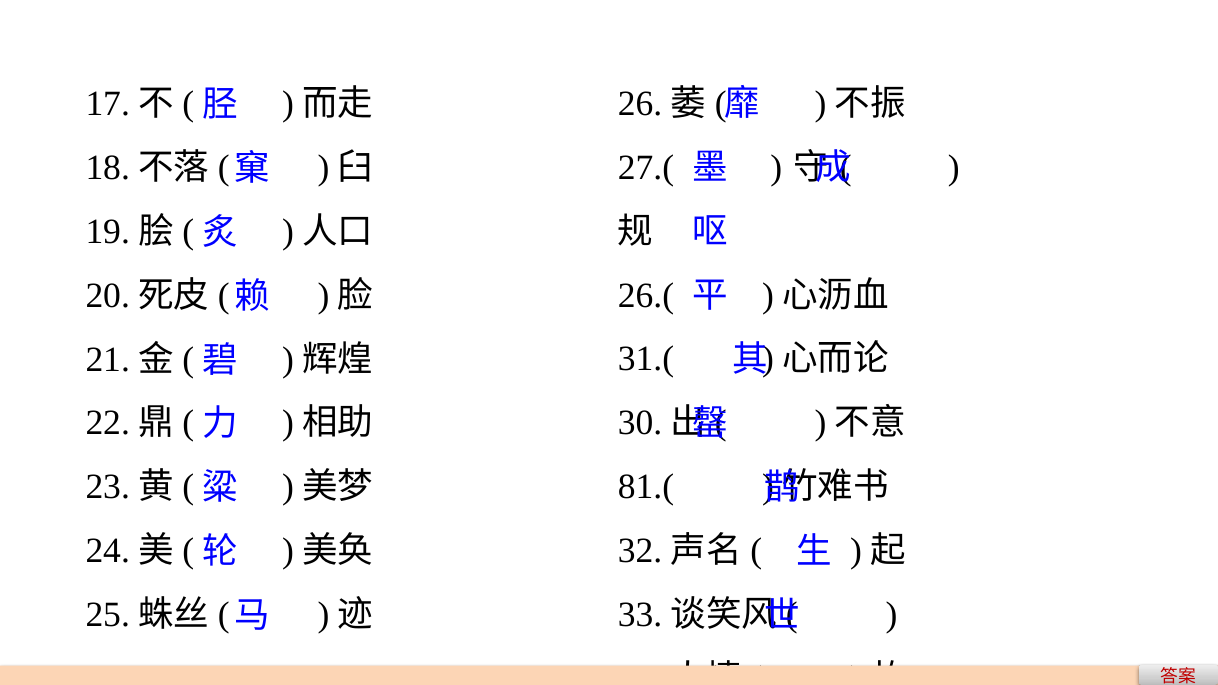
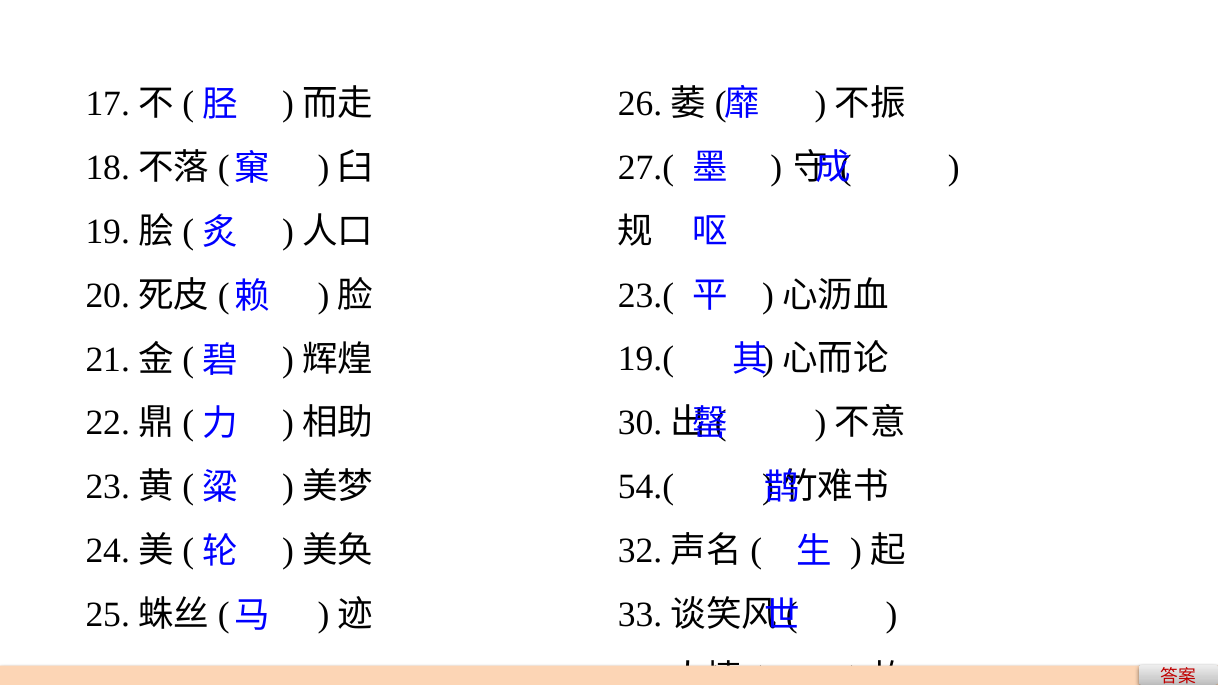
26.(: 26.( -> 23.( (646, 295)
31.(: 31.( -> 19.( (646, 359)
81.(: 81.( -> 54.( (646, 487)
